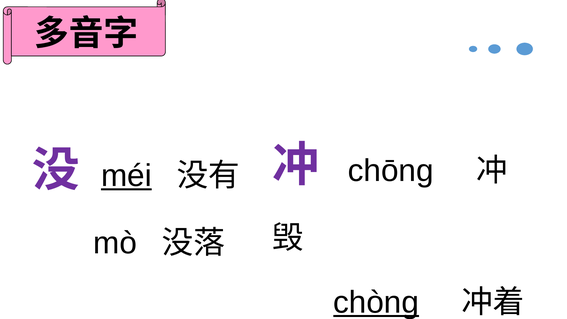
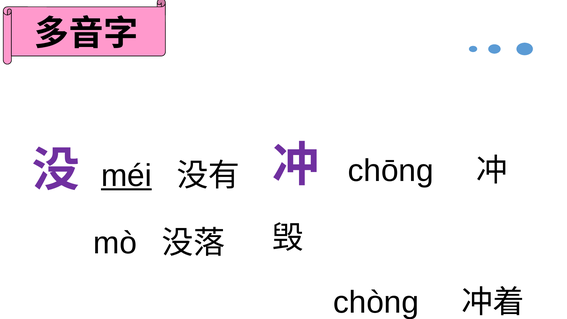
chòng underline: present -> none (376, 302)
